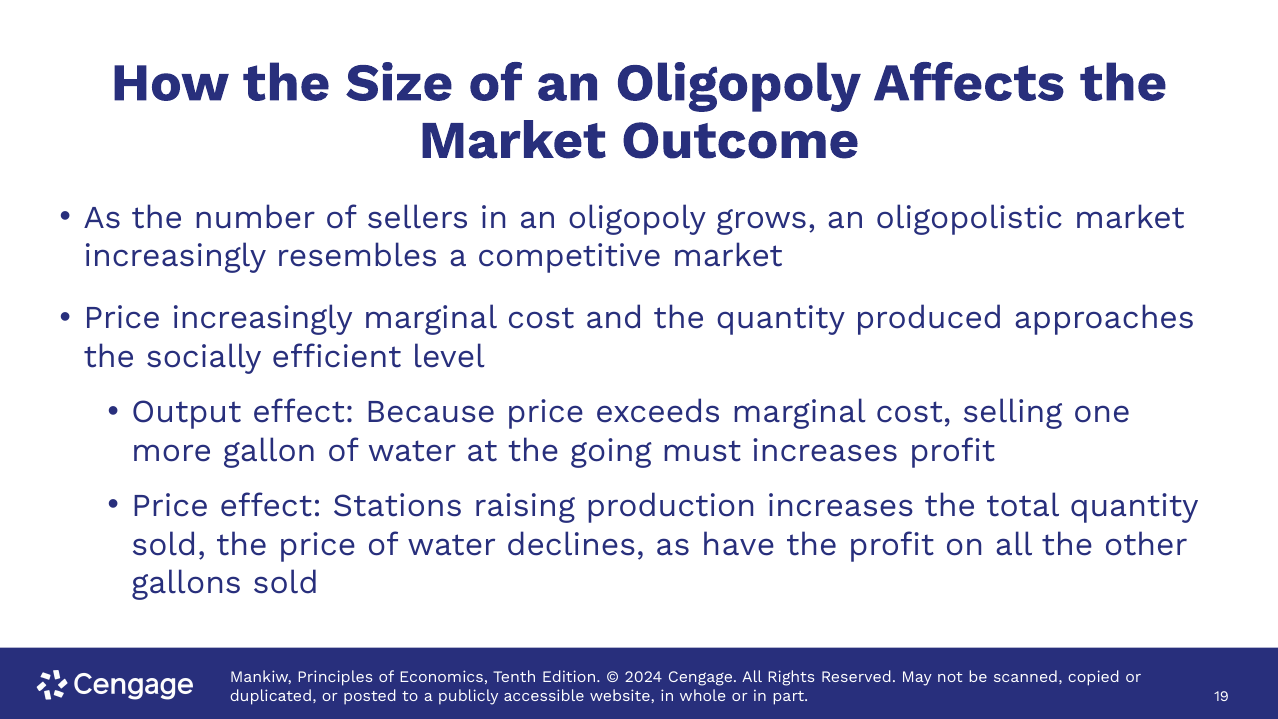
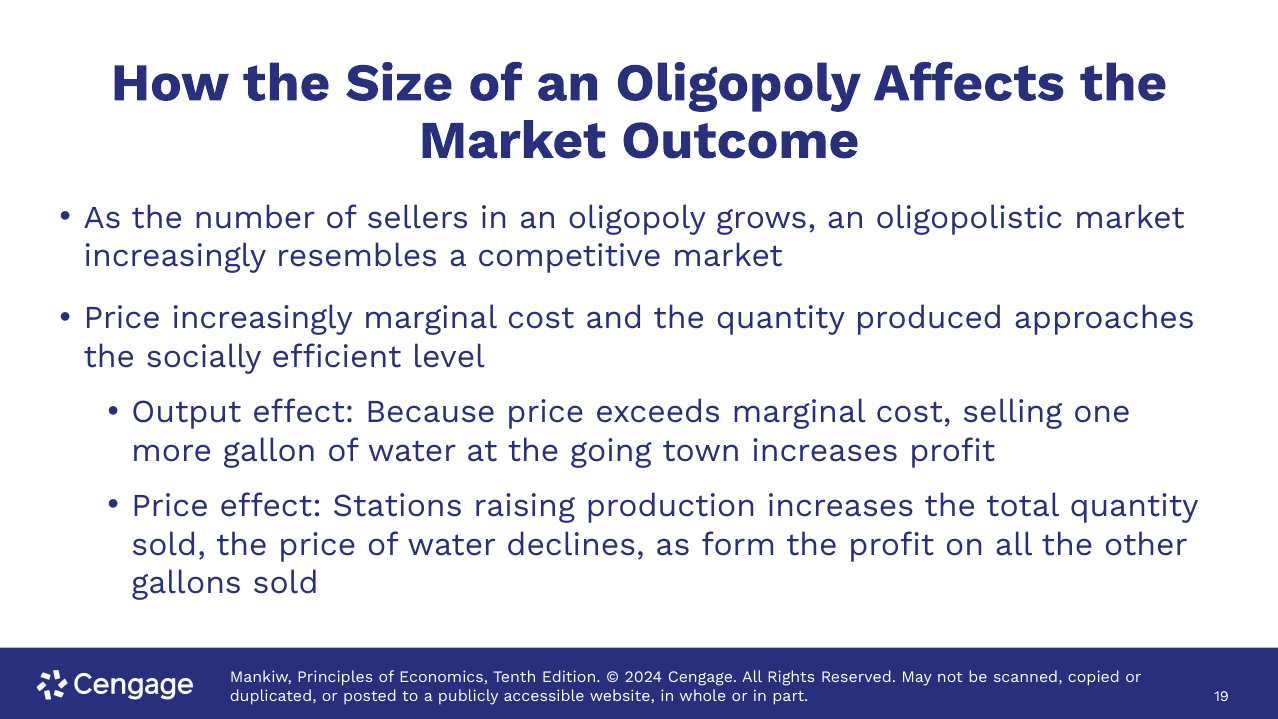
must: must -> town (702, 451)
have: have -> form (739, 544)
